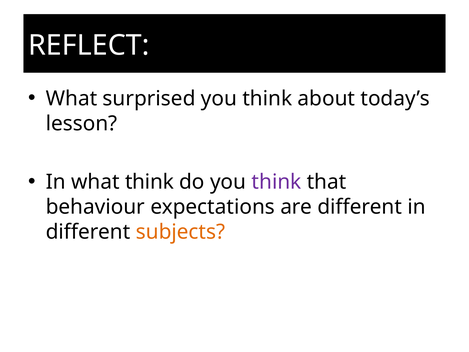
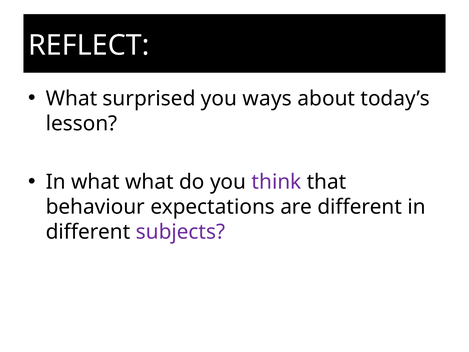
surprised you think: think -> ways (267, 98)
what think: think -> what (149, 182)
subjects colour: orange -> purple (181, 232)
